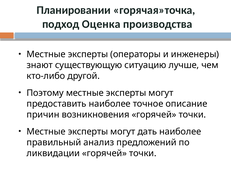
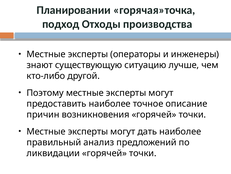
Оценка: Оценка -> Отходы (101, 24)
